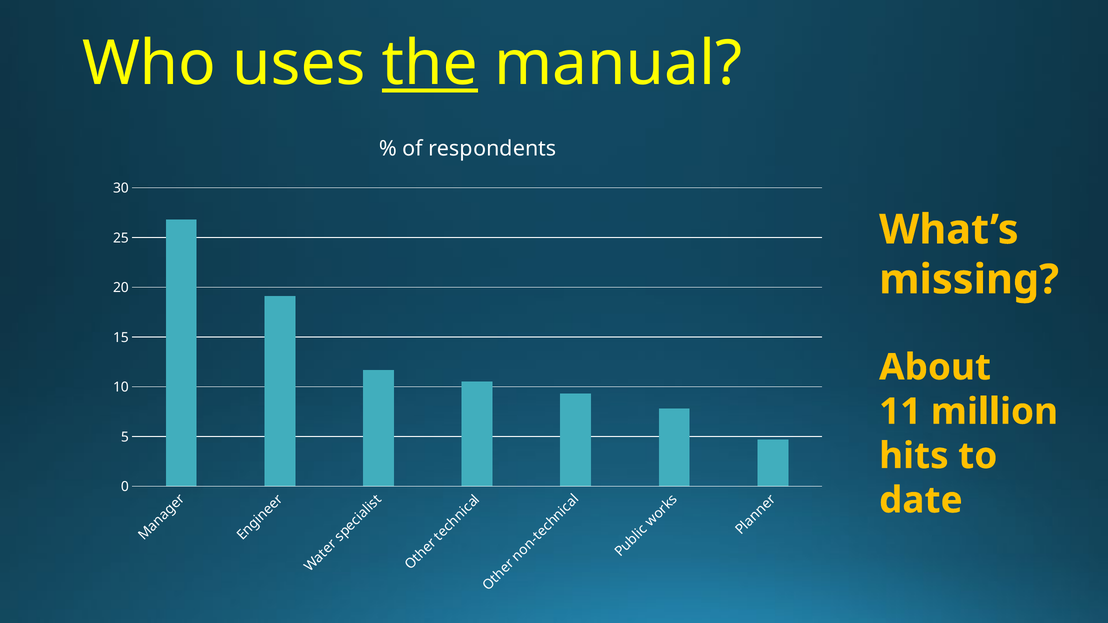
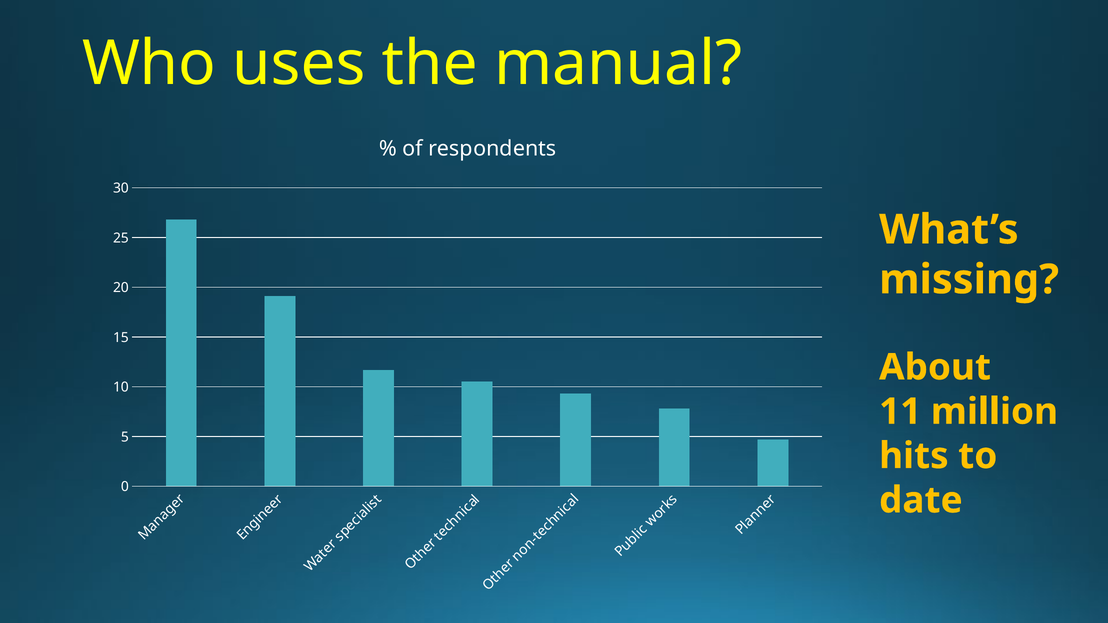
the underline: present -> none (430, 64)
